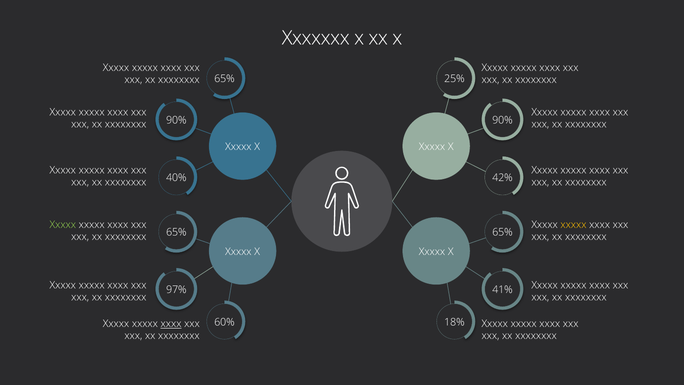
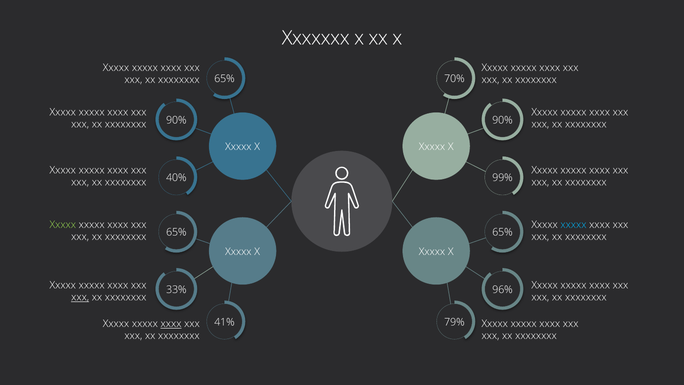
25%: 25% -> 70% (454, 79)
42%: 42% -> 99% (503, 178)
xxxxx colour: yellow -> light blue (573, 225)
97%: 97% -> 33% (176, 289)
41%: 41% -> 96% (503, 289)
xxx underline: none -> present (80, 297)
60%: 60% -> 41% (224, 322)
18%: 18% -> 79% (454, 322)
